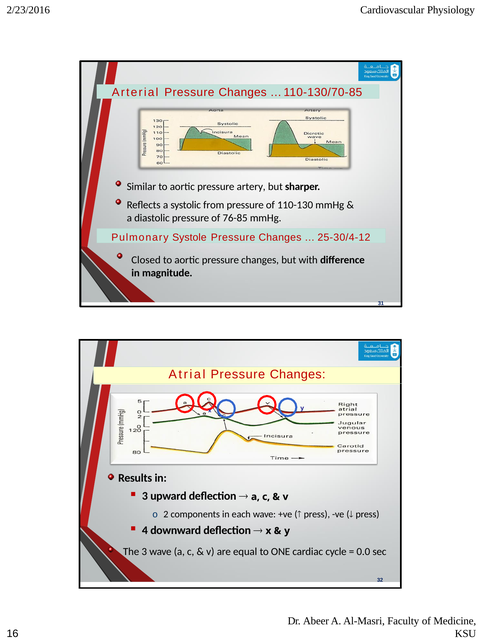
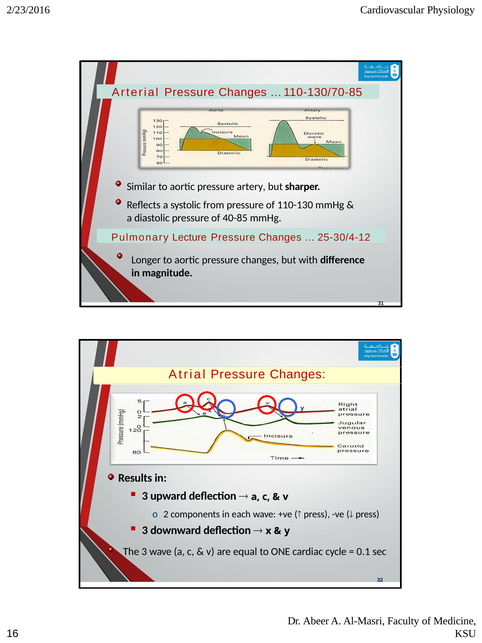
76-85: 76-85 -> 40-85 (235, 218)
Systole: Systole -> Lecture (189, 237)
Closed: Closed -> Longer (146, 260)
4: 4 -> 3 (145, 530)
0.0: 0.0 -> 0.1 (363, 551)
